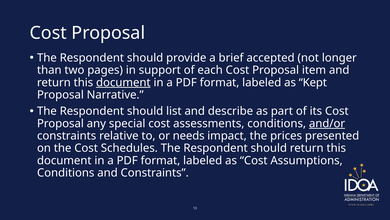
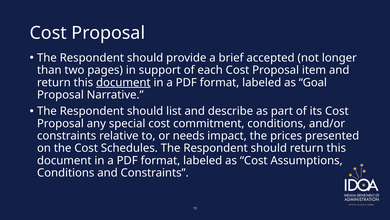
Kept: Kept -> Goal (313, 82)
assessments: assessments -> commitment (209, 123)
and/or underline: present -> none (327, 123)
